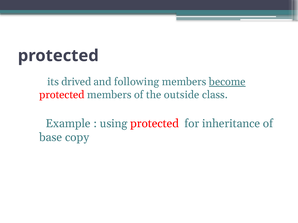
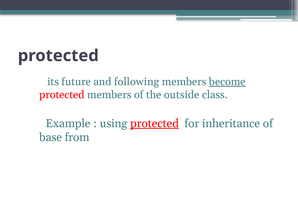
drived: drived -> future (76, 82)
protected underline: none -> present (155, 124)
copy: copy -> from (77, 138)
